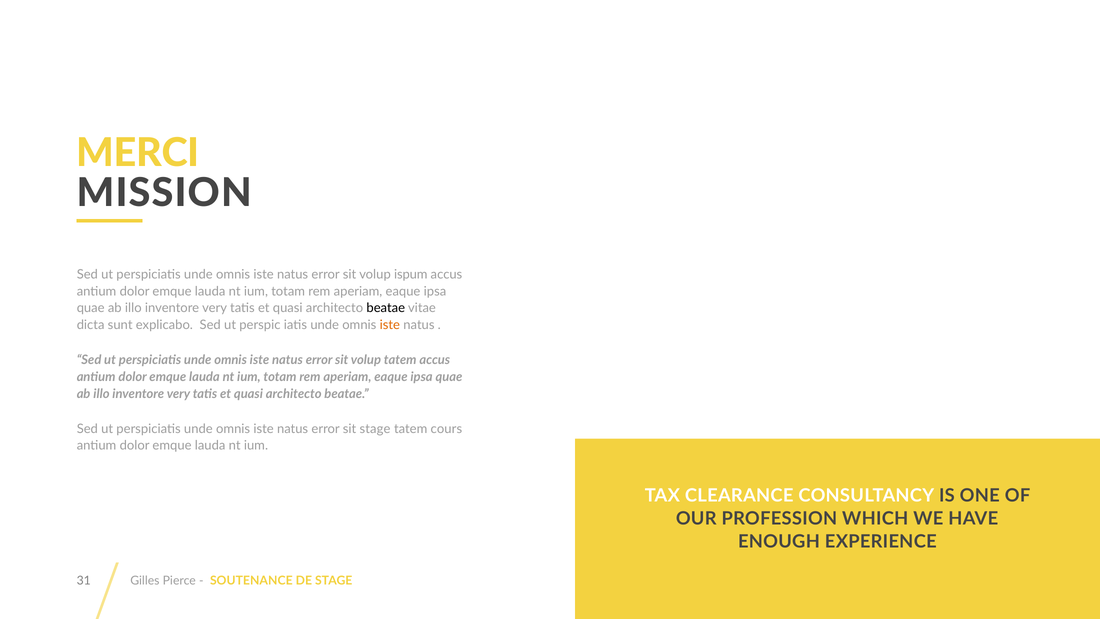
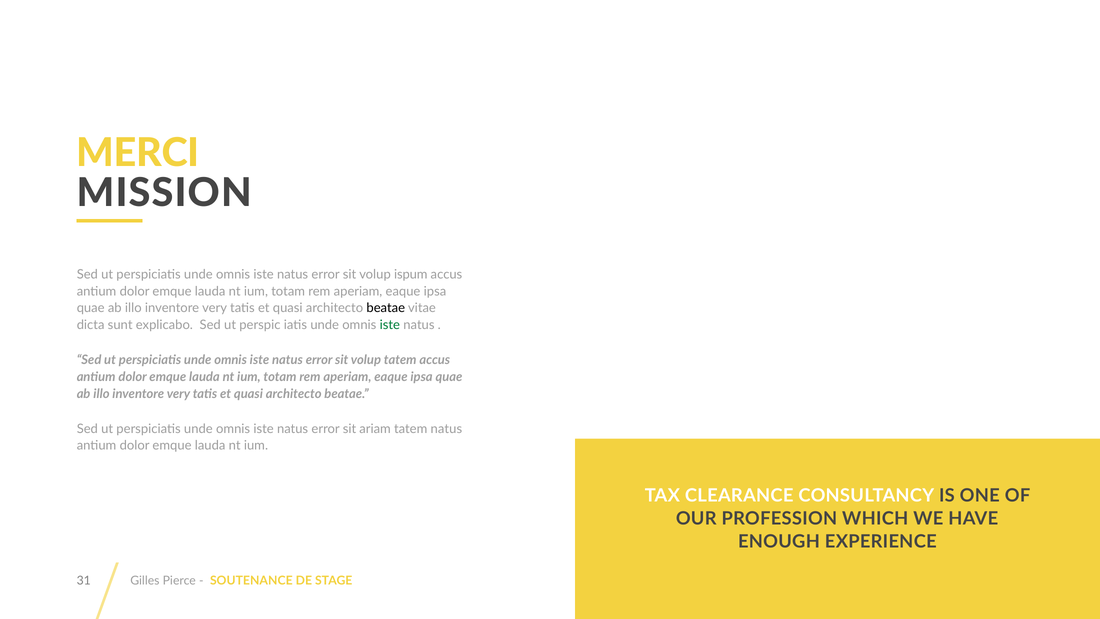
iste colour: orange -> green (390, 325)
sit stage: stage -> ariam (375, 429)
tatem cours: cours -> natus (446, 429)
